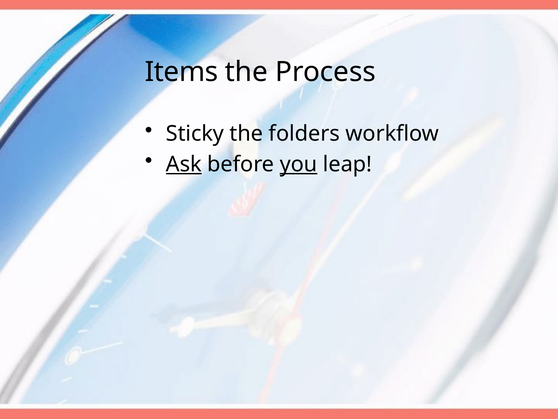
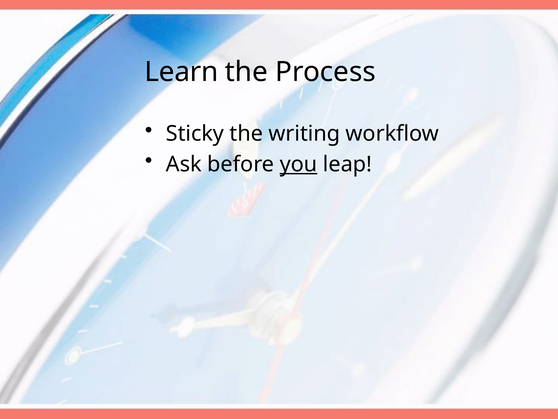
Items: Items -> Learn (181, 72)
folders: folders -> writing (304, 134)
Ask underline: present -> none (184, 164)
